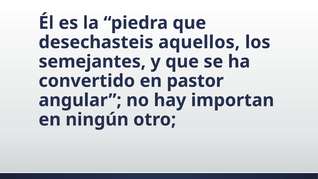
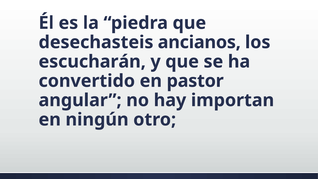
aquellos: aquellos -> ancianos (199, 42)
semejantes: semejantes -> escucharán (92, 62)
